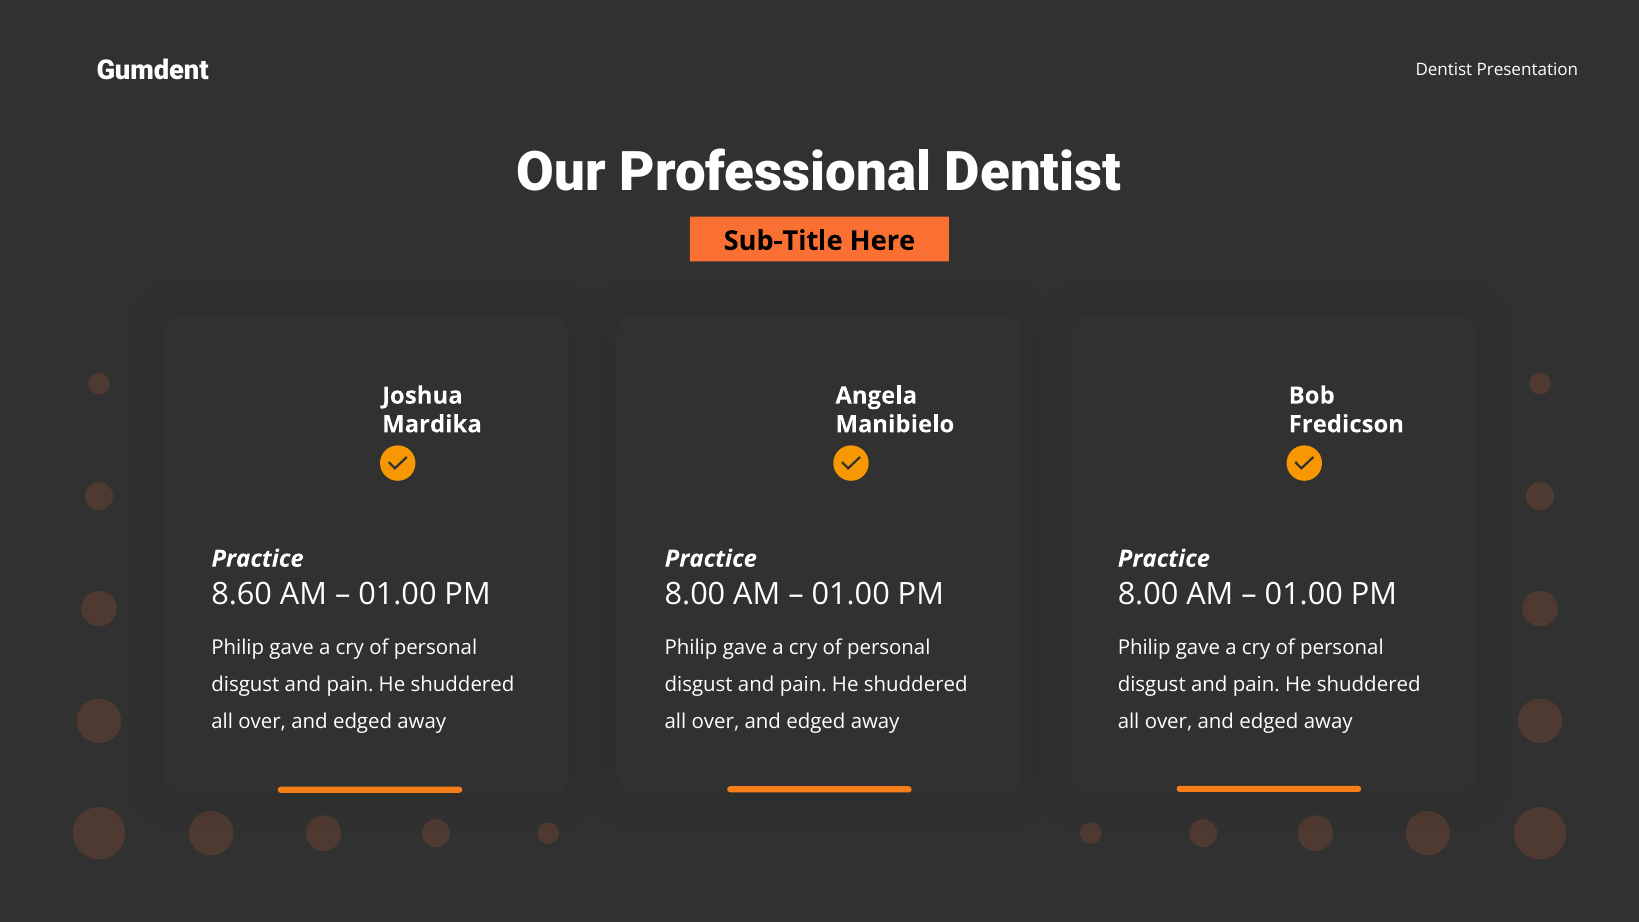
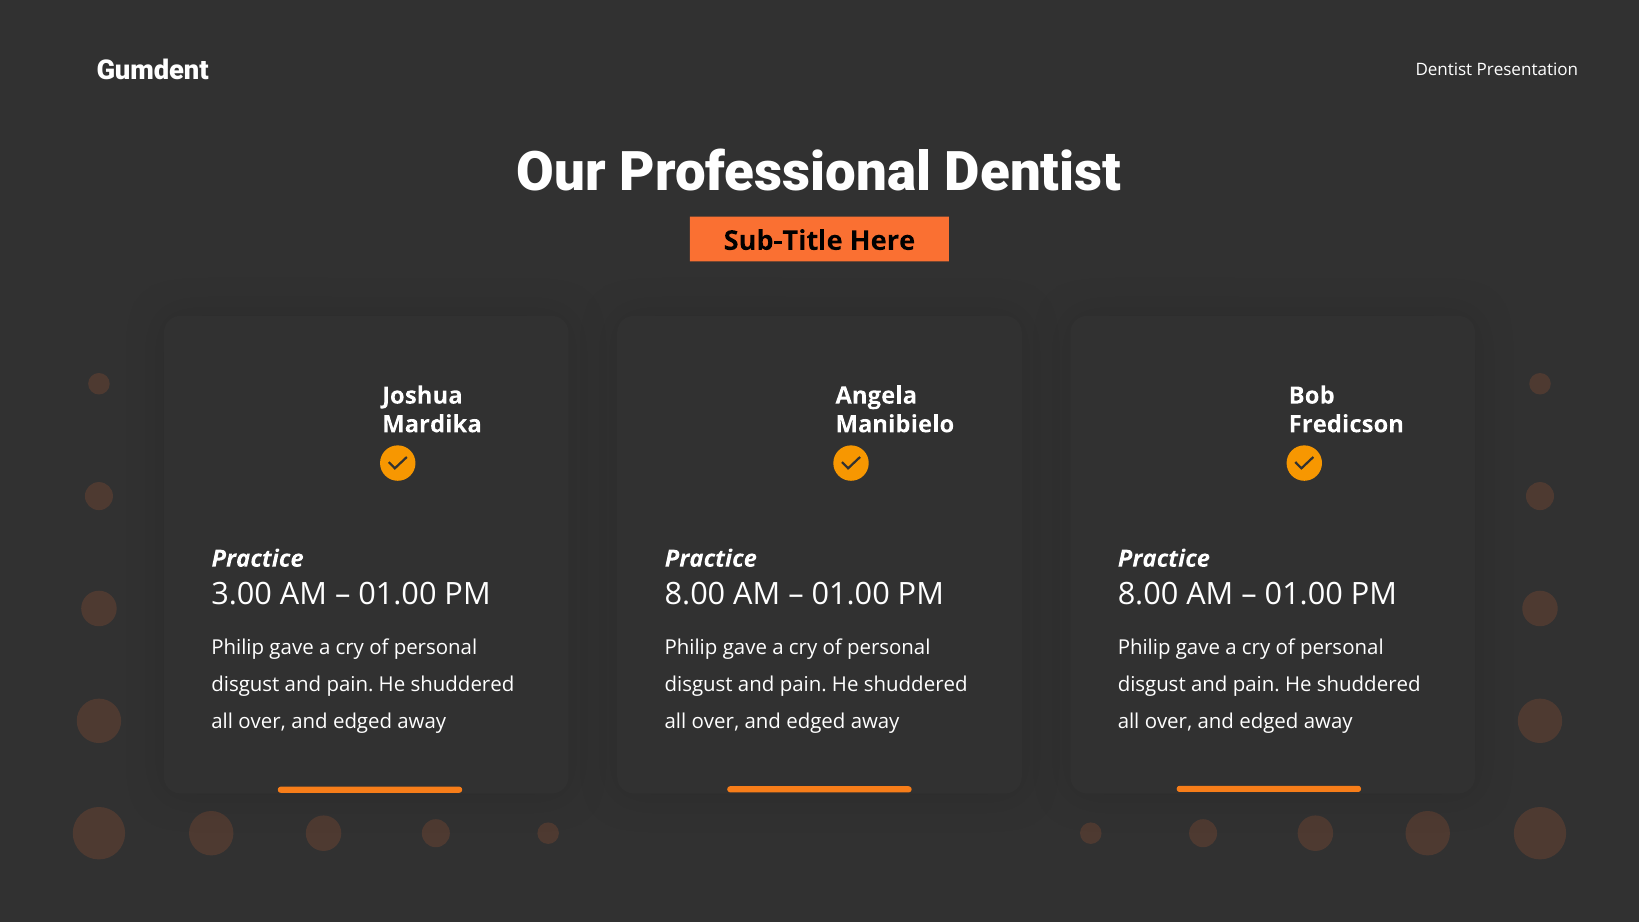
8.60: 8.60 -> 3.00 (242, 595)
